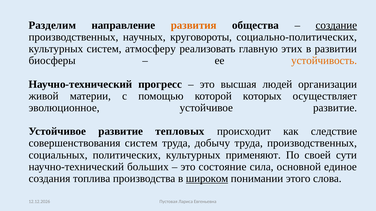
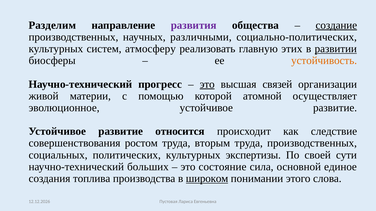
развития colour: orange -> purple (194, 25)
круговороты: круговороты -> различными (201, 37)
развитии underline: none -> present (336, 49)
это underline: none -> present (207, 84)
людей: людей -> связей (277, 84)
которых: которых -> атомной (262, 96)
тепловых: тепловых -> относится (180, 132)
совершенствования систем: систем -> ростом (141, 143)
добычу: добычу -> вторым (212, 143)
применяют: применяют -> экспертизы (253, 155)
